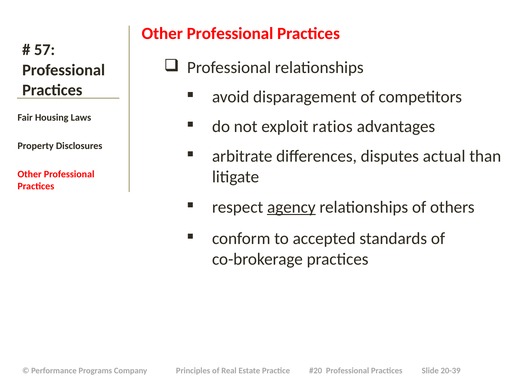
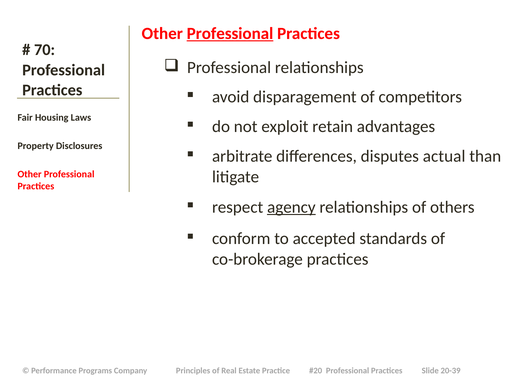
Professional underline: none -> present (230, 34)
57: 57 -> 70 (45, 50)
ratios: ratios -> retain (333, 127)
